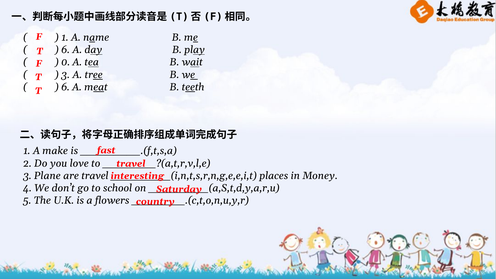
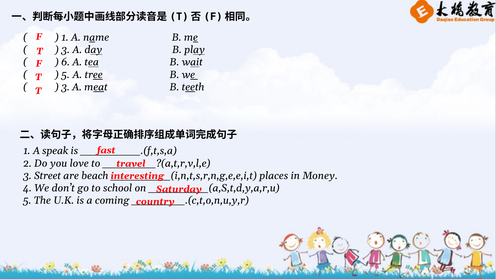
6: 6 -> 3 (66, 50)
0: 0 -> 6 (66, 62)
3: 3 -> 5 (66, 75)
6: 6 -> 3 (65, 87)
make: make -> speak (55, 151)
Plane: Plane -> Street (48, 176)
are travel: travel -> beach (95, 176)
flowers: flowers -> coming (112, 201)
